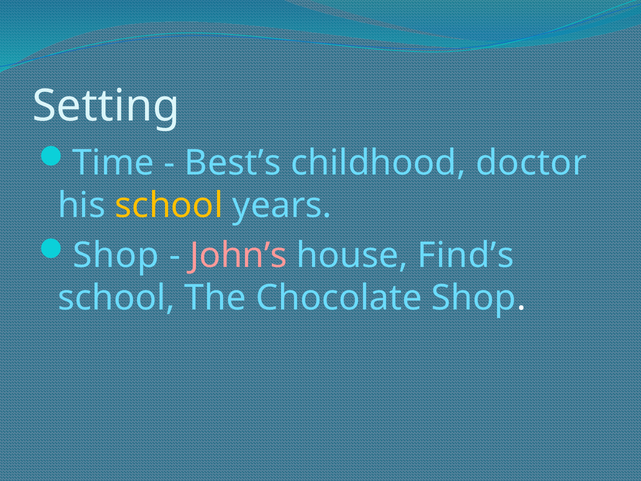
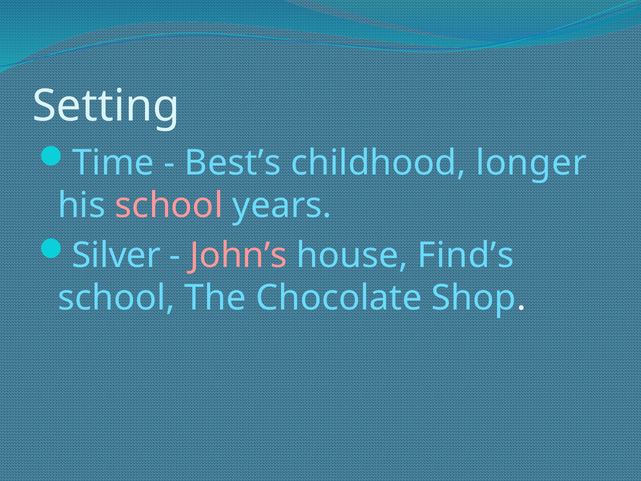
doctor: doctor -> longer (531, 163)
school colour: yellow -> pink (169, 205)
Shop: Shop -> Silver (116, 255)
